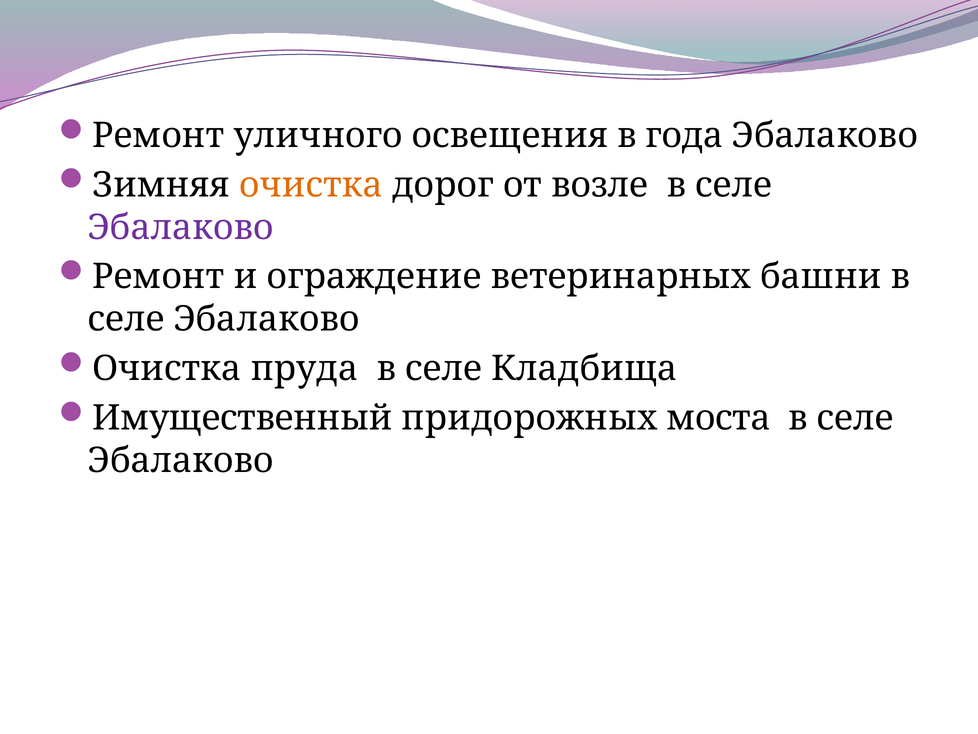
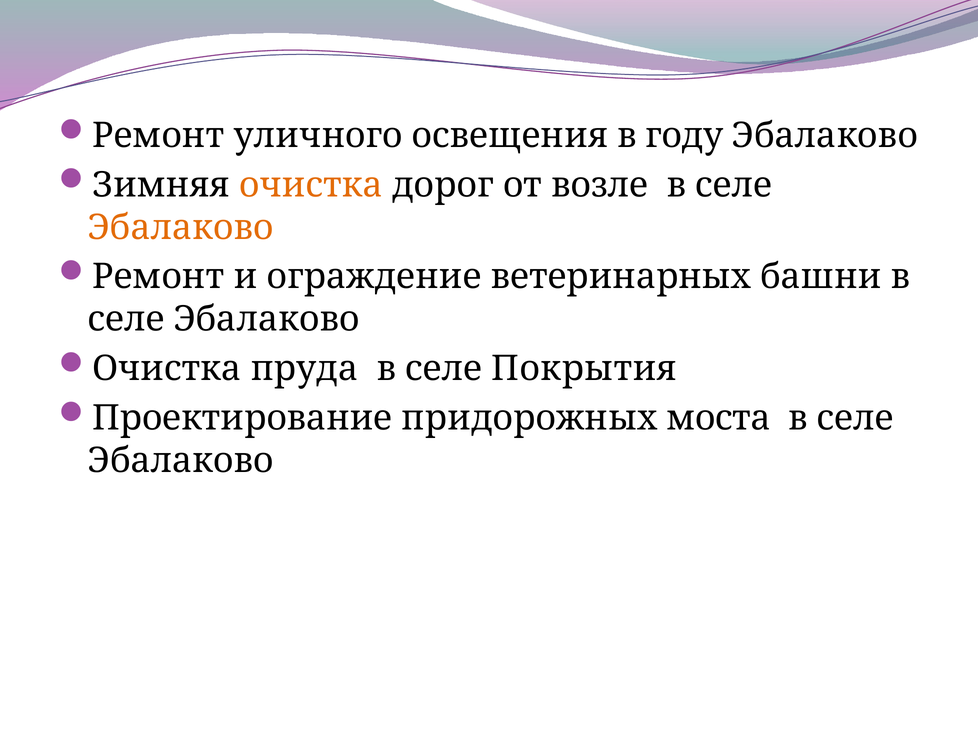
года: года -> году (685, 135)
Эбалаково colour: purple -> orange (181, 227)
Кладбища: Кладбища -> Покрытия (584, 368)
Имущественный: Имущественный -> Проектирование (242, 418)
